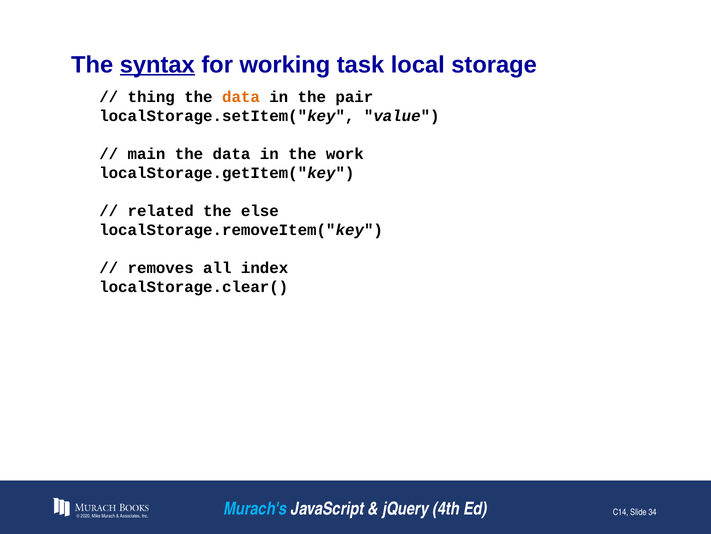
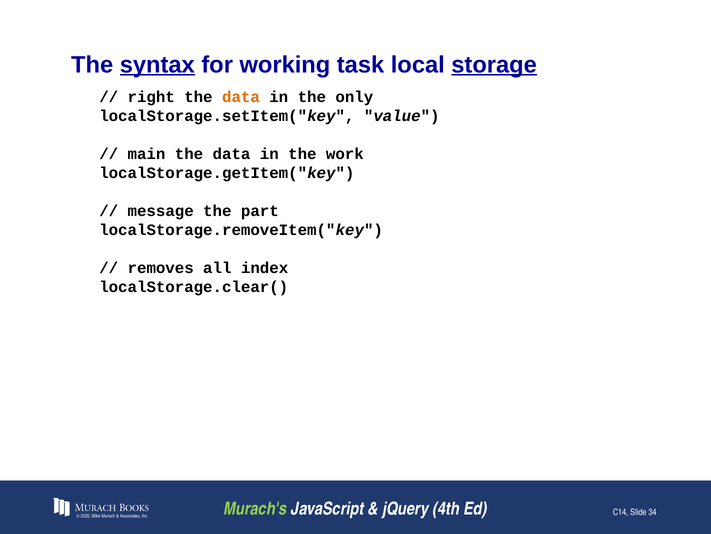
storage underline: none -> present (494, 65)
thing: thing -> right (151, 97)
pair: pair -> only (354, 97)
related: related -> message (161, 211)
else: else -> part (260, 211)
Murach's colour: light blue -> light green (255, 508)
